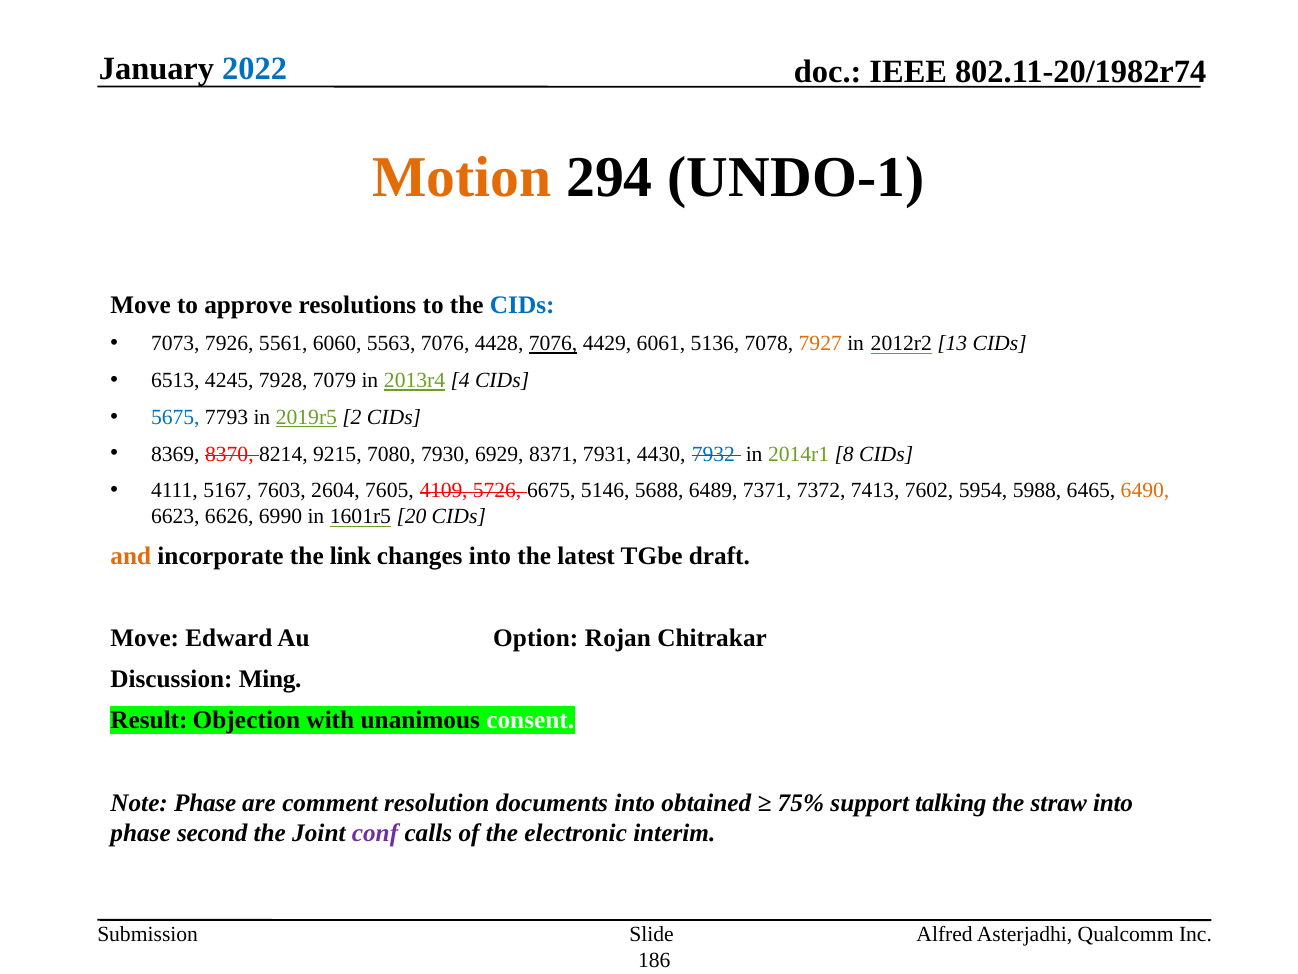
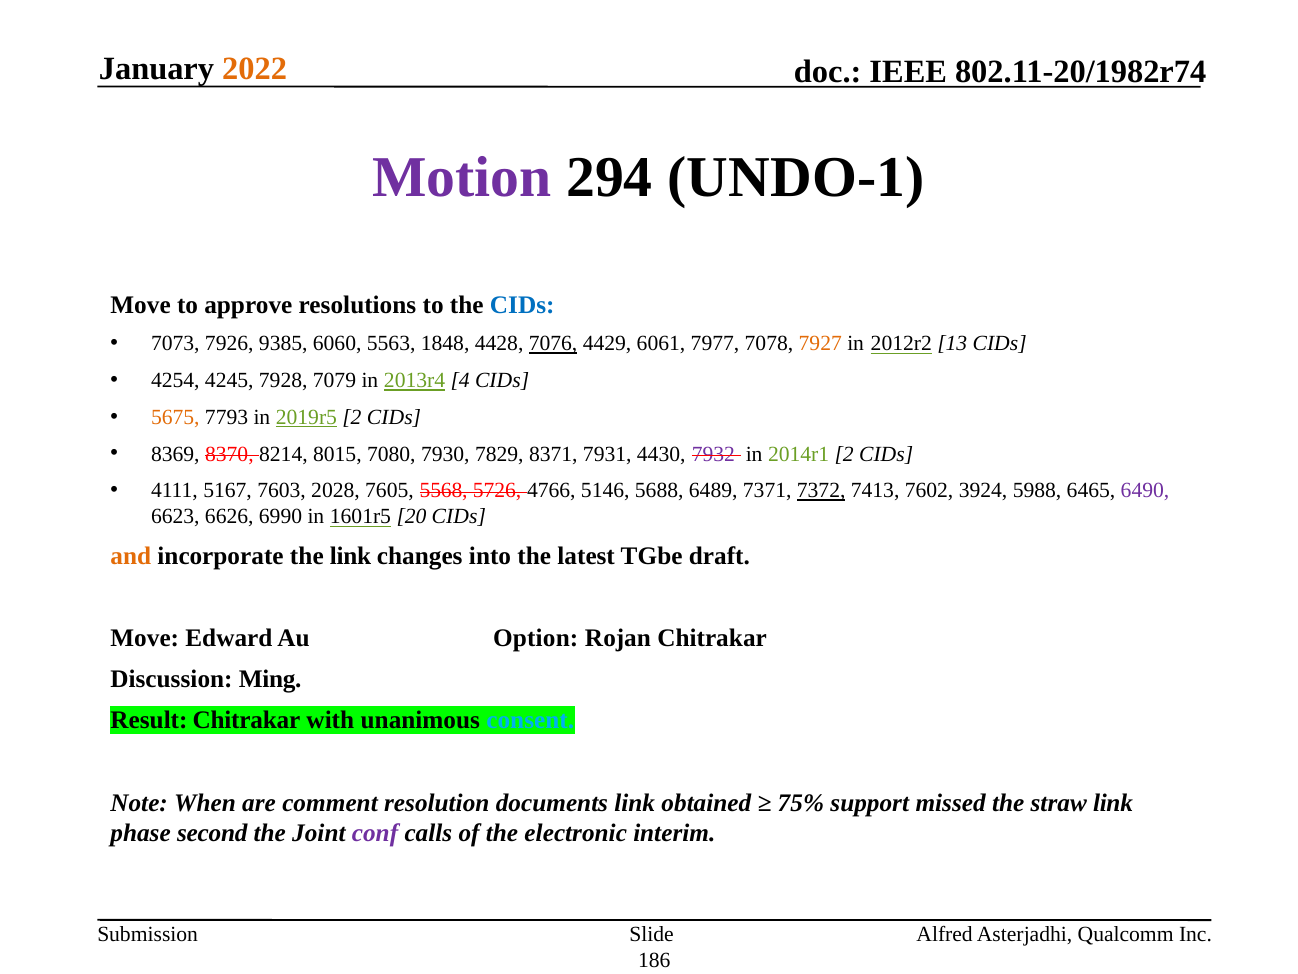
2022 colour: blue -> orange (255, 69)
Motion colour: orange -> purple (462, 177)
5561: 5561 -> 9385 (283, 343)
5563 7076: 7076 -> 1848 (445, 343)
5136: 5136 -> 7977 (715, 343)
6513: 6513 -> 4254 (175, 380)
5675 colour: blue -> orange (175, 417)
9215: 9215 -> 8015 (337, 454)
6929: 6929 -> 7829 (499, 454)
7932 colour: blue -> purple (713, 454)
2014r1 8: 8 -> 2 (844, 454)
2604: 2604 -> 2028 (336, 491)
4109: 4109 -> 5568 (444, 491)
6675: 6675 -> 4766 (551, 491)
7372 underline: none -> present (821, 491)
5954: 5954 -> 3924 (983, 491)
6490 colour: orange -> purple (1145, 491)
Result Objection: Objection -> Chitrakar (246, 720)
consent colour: white -> light blue (530, 720)
Note Phase: Phase -> When (205, 803)
documents into: into -> link (635, 803)
talking: talking -> missed (951, 803)
straw into: into -> link (1113, 803)
